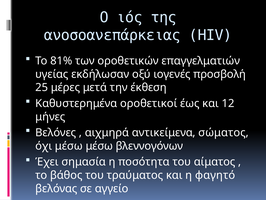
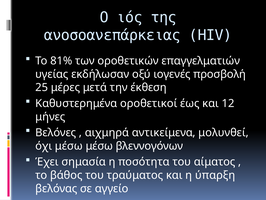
σώματος: σώματος -> μολυνθεί (224, 132)
φαγητό: φαγητό -> ύπαρξη (215, 175)
